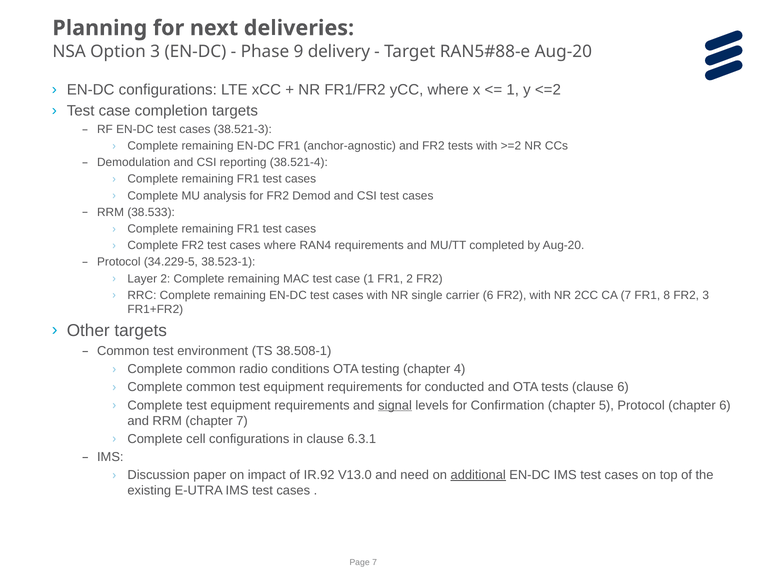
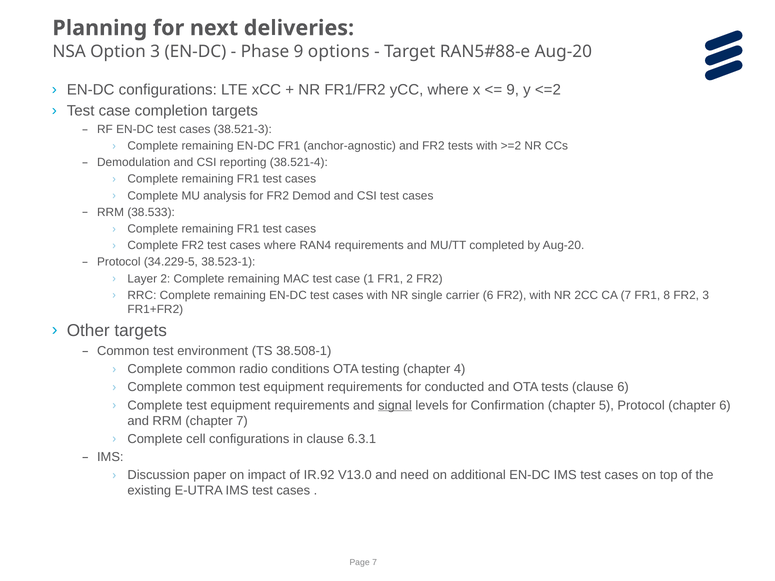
delivery: delivery -> options (339, 52)
1: 1 -> 9 (513, 90)
additional underline: present -> none (478, 475)
